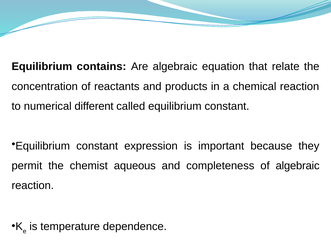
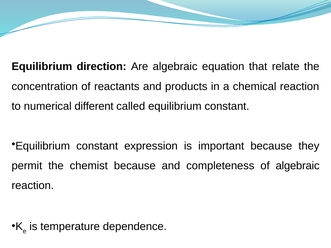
contains: contains -> direction (102, 67)
chemist aqueous: aqueous -> because (135, 166)
